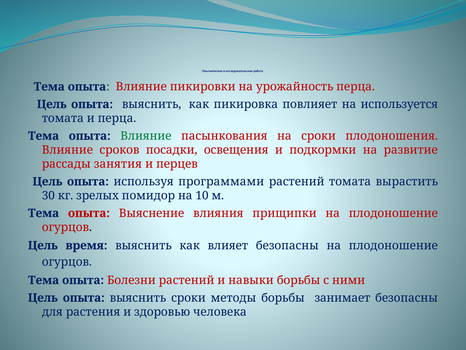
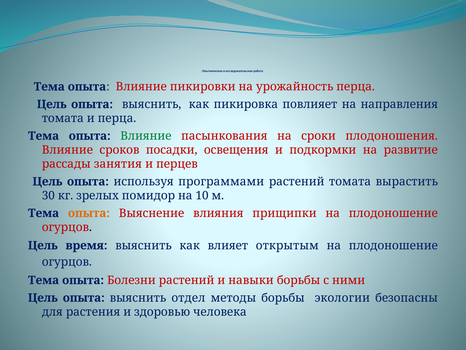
используется: используется -> направления (399, 104)
опыта colour: red -> orange (89, 213)
влияет безопасны: безопасны -> открытым (287, 245)
выяснить сроки: сроки -> отдел (188, 297)
занимает: занимает -> экологии (342, 297)
